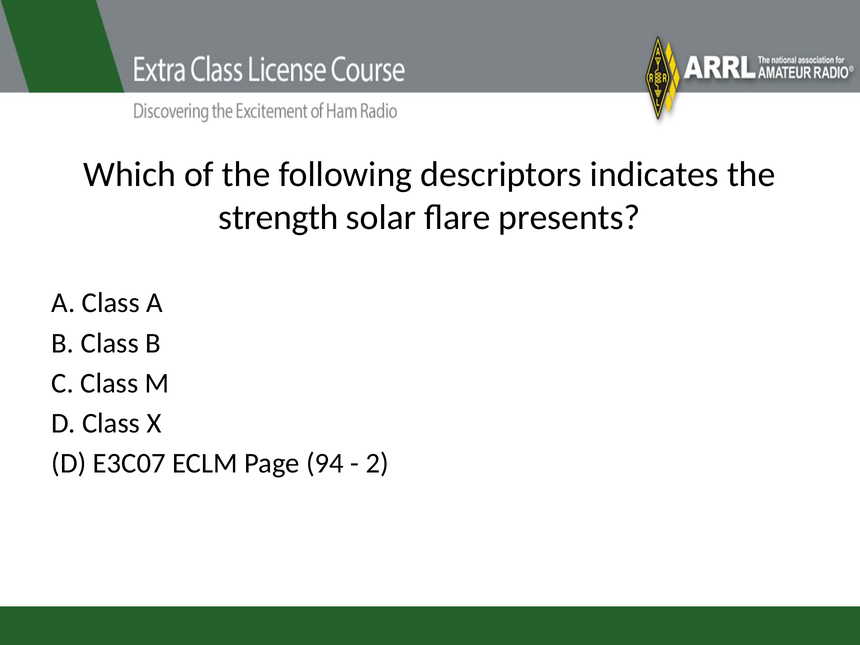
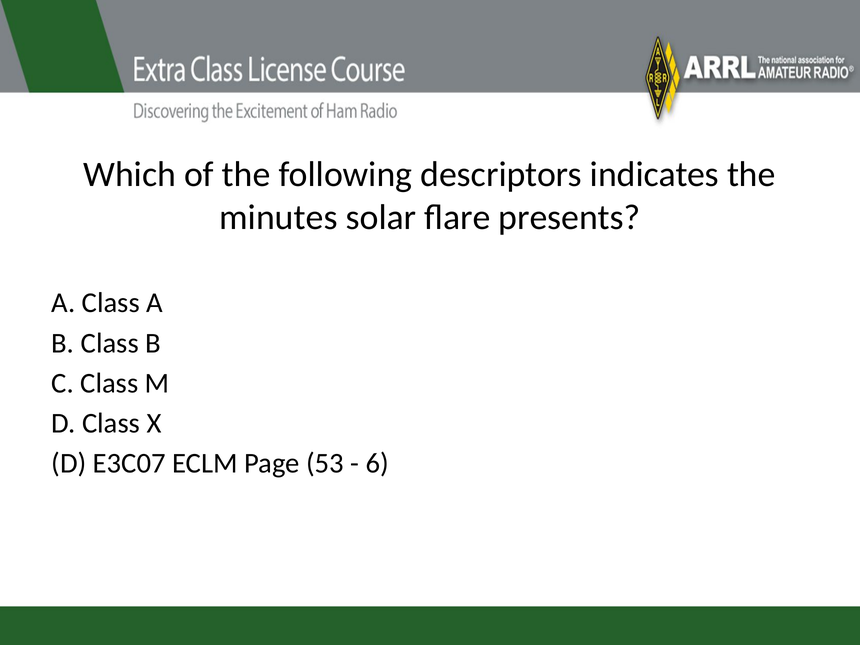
strength: strength -> minutes (278, 217)
94: 94 -> 53 (325, 463)
2: 2 -> 6 (377, 463)
